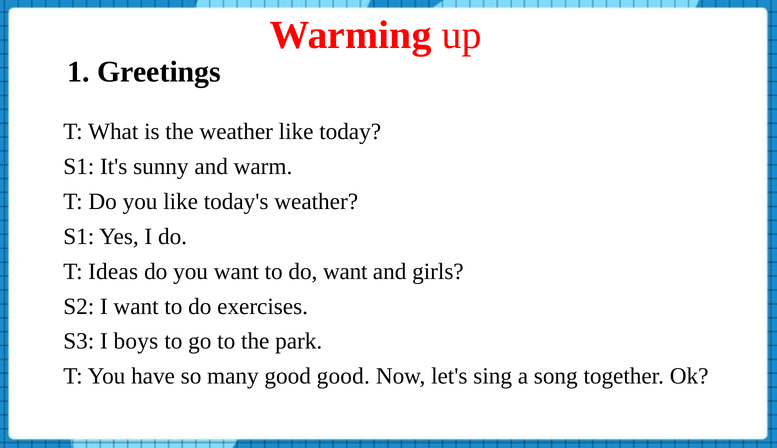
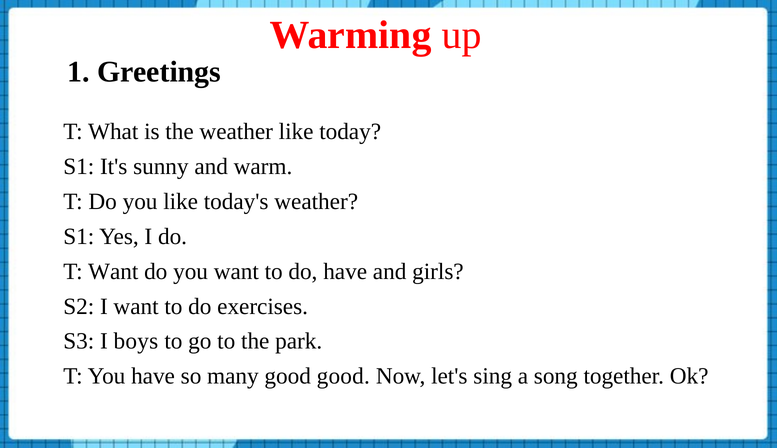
T Ideas: Ideas -> Want (113, 271)
do want: want -> have (345, 271)
